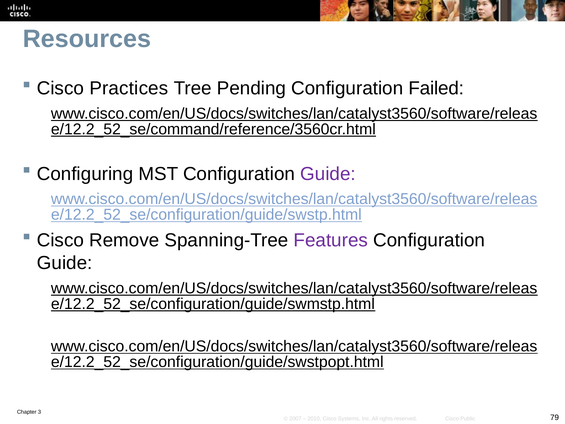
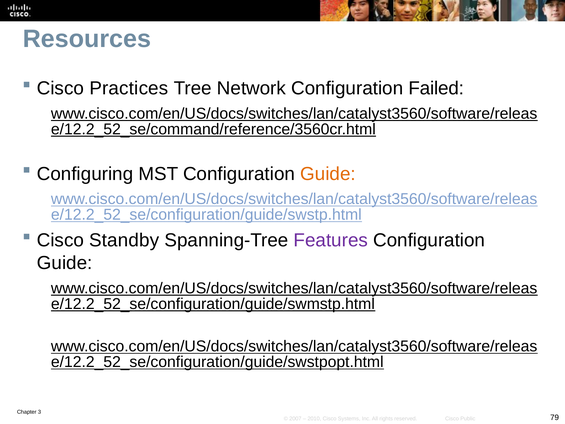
Pending: Pending -> Network (251, 88)
Guide colour: purple -> orange (328, 174)
Remove: Remove -> Standby (124, 240)
